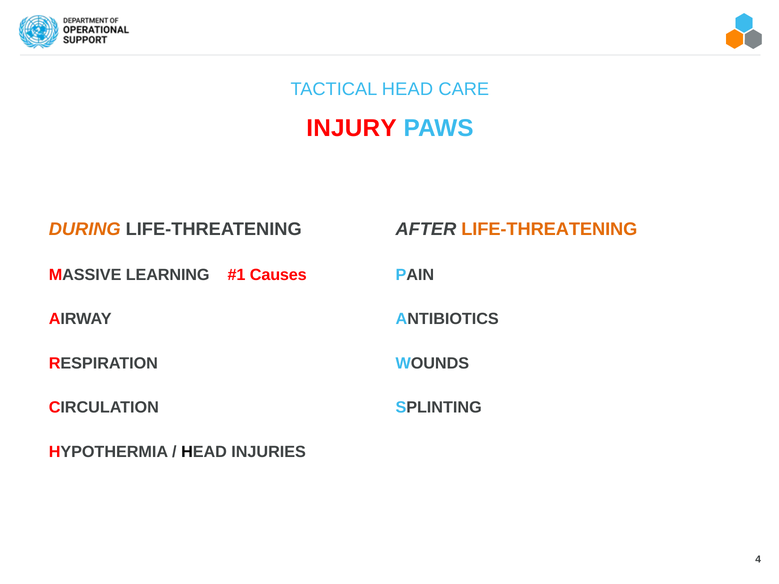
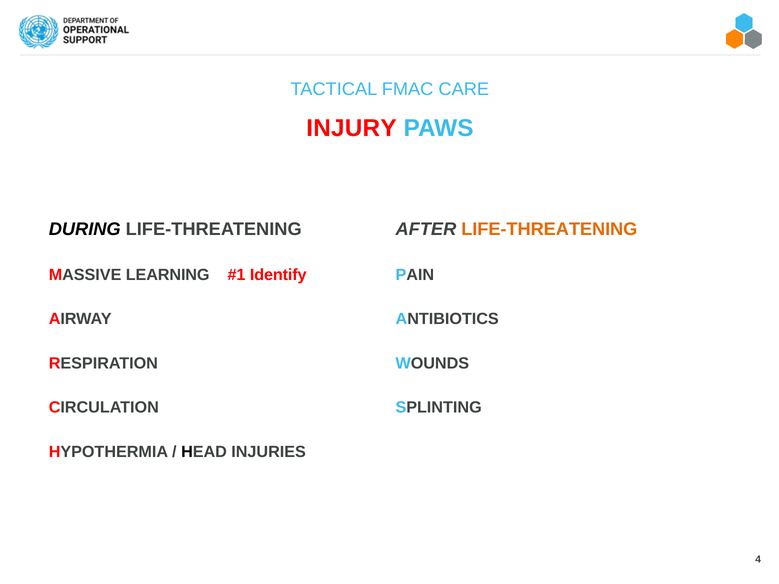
TACTICAL HEAD: HEAD -> FMAC (408, 89)
DURING colour: orange -> black (85, 229)
Causes: Causes -> Identify (278, 275)
